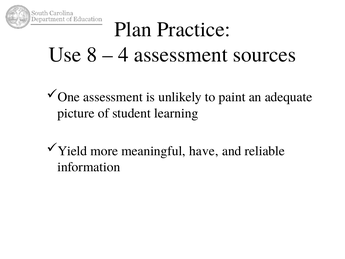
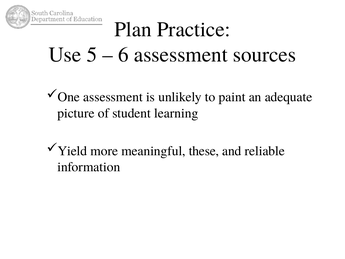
8: 8 -> 5 (92, 55)
4: 4 -> 6 (123, 55)
have: have -> these (204, 151)
